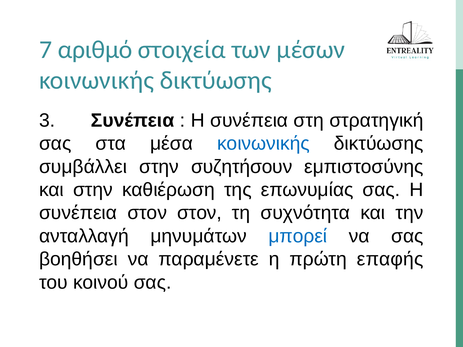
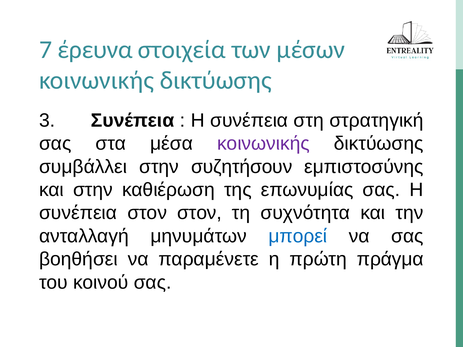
αριθμό: αριθμό -> έρευνα (95, 50)
κοινωνικής colour: blue -> purple (263, 144)
επαφής: επαφής -> πράγμα (390, 259)
